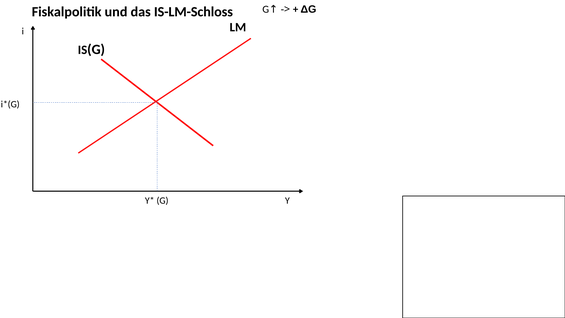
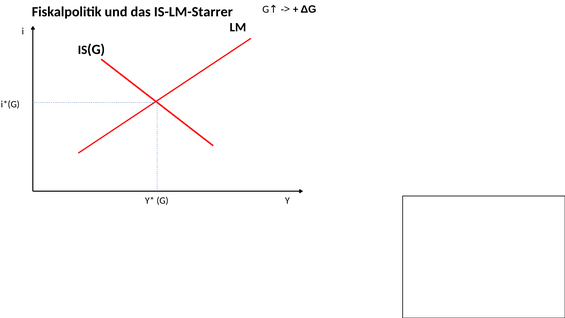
IS-LM-Schloss: IS-LM-Schloss -> IS-LM-Starrer (193, 12)
